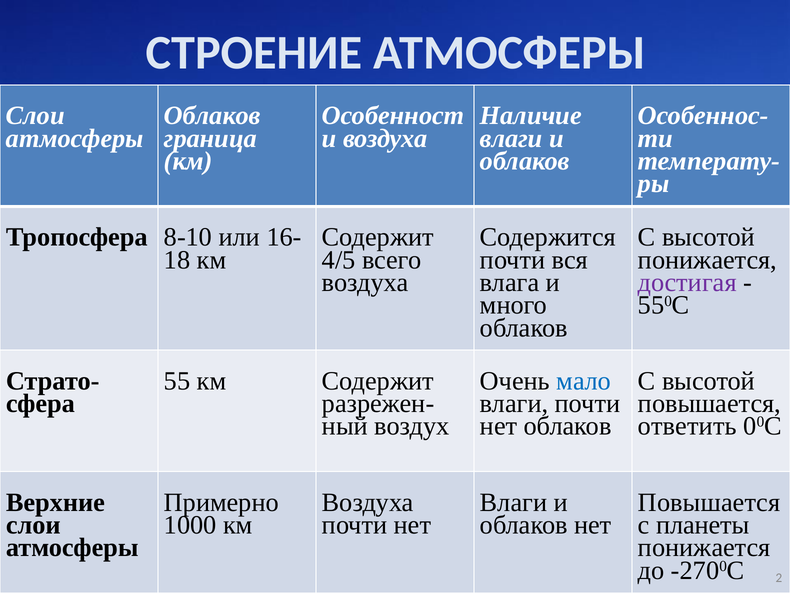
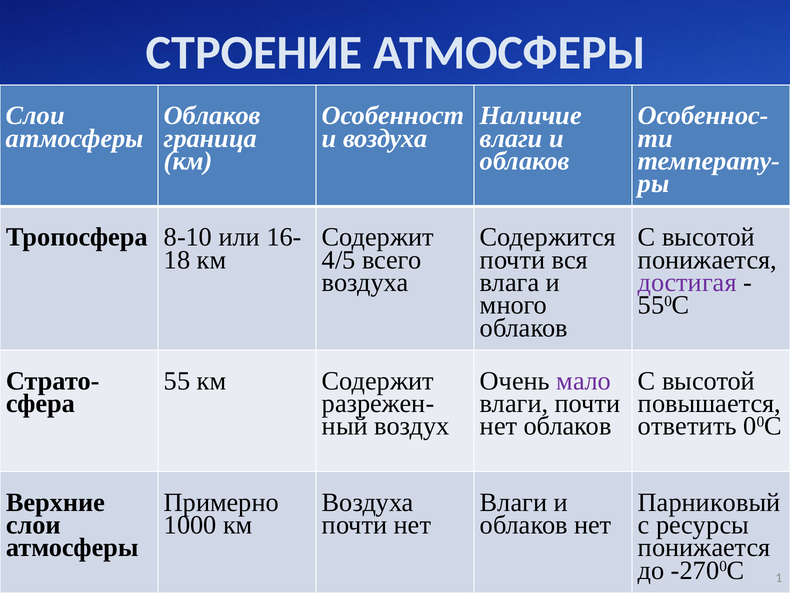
мало colour: blue -> purple (584, 380)
Повышается: Повышается -> Парниковый (709, 502)
планеты: планеты -> ресурсы (703, 525)
2: 2 -> 1 (779, 577)
